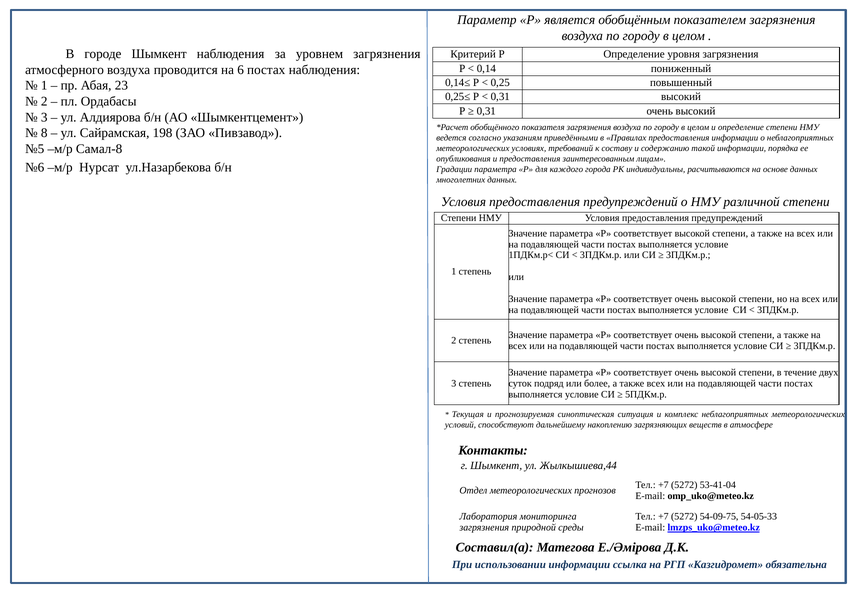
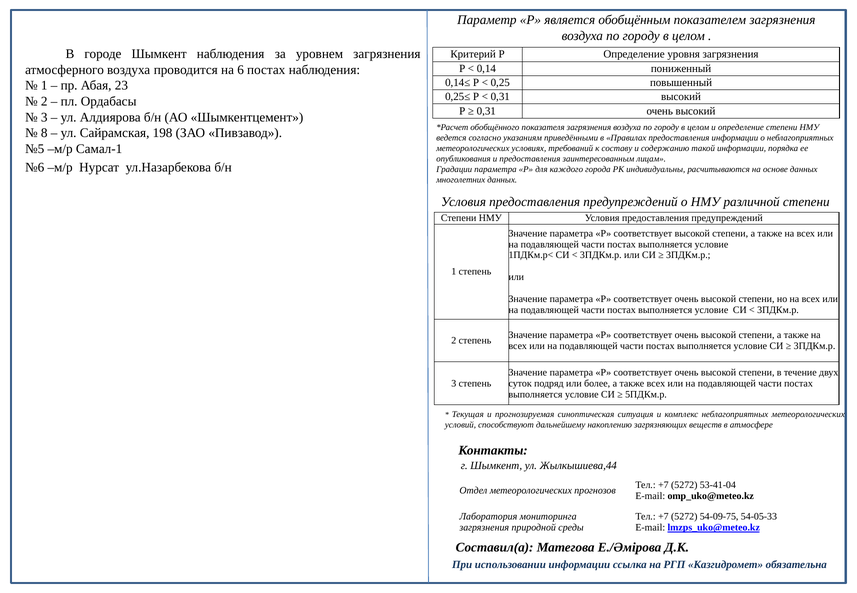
Самал-8: Самал-8 -> Самал-1 (99, 149)
